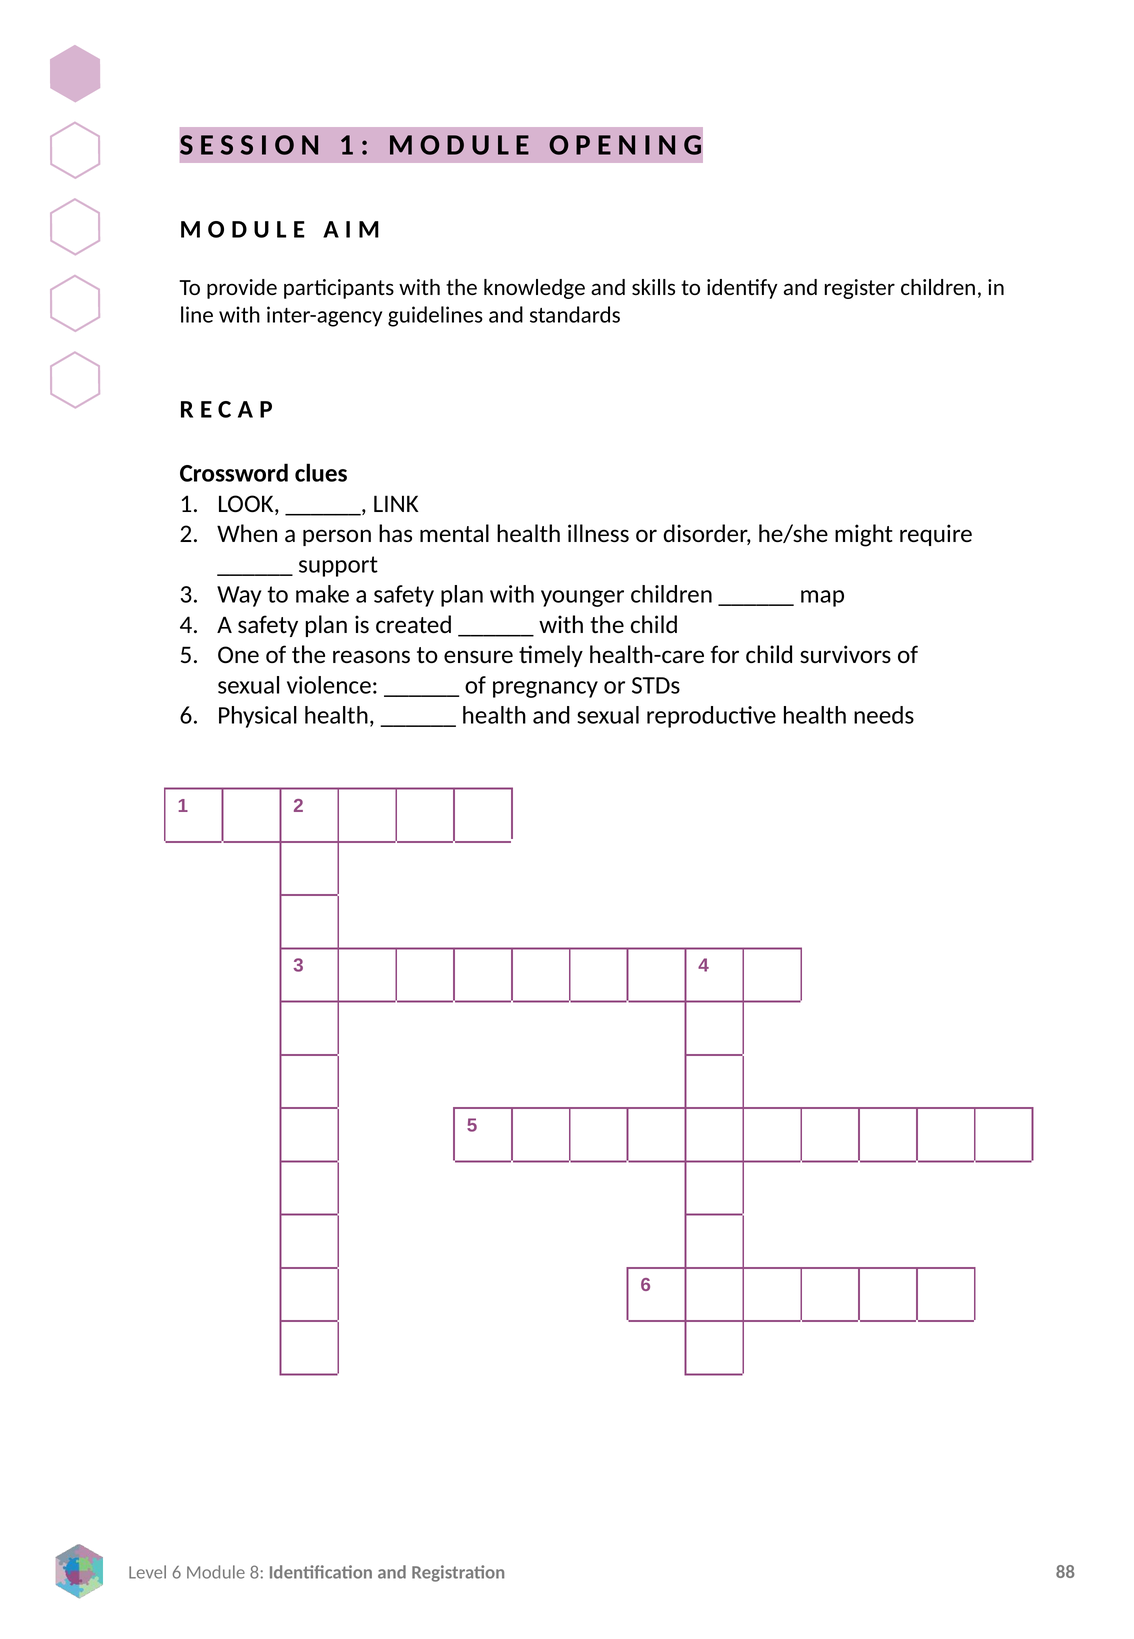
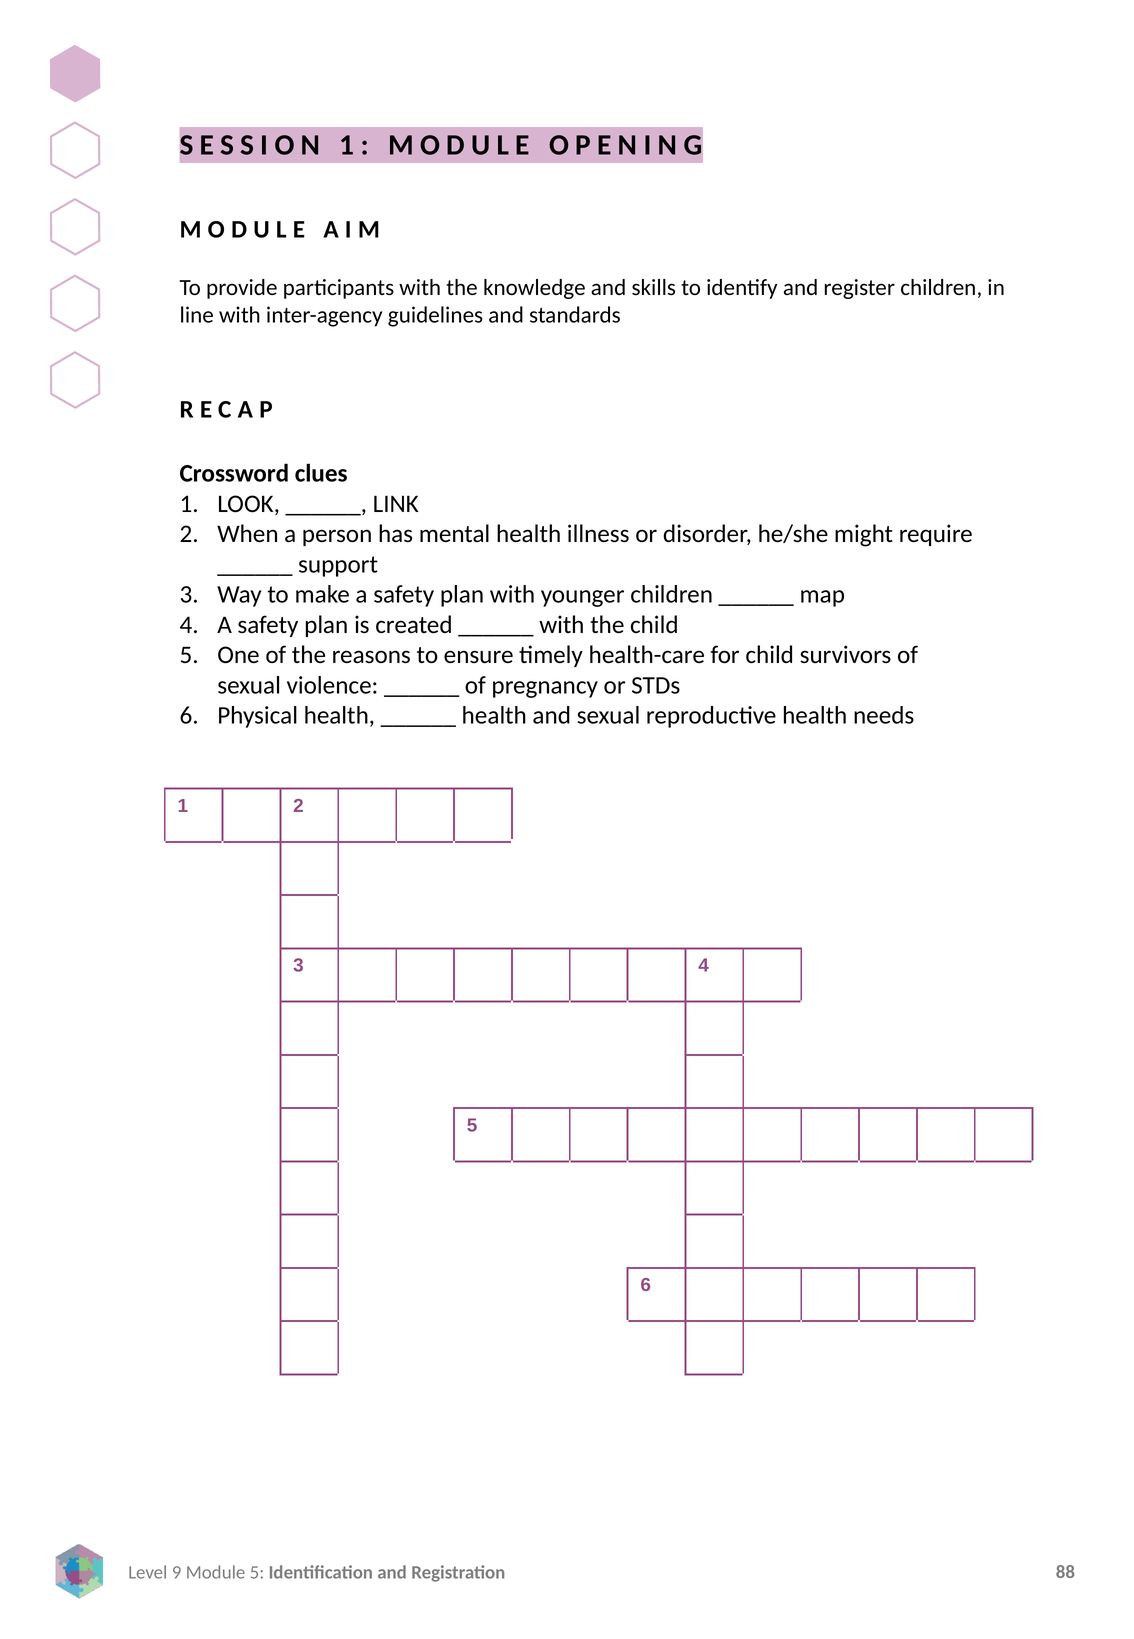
6: 6 -> 9 (177, 1571)
Module 8: 8 -> 5 (257, 1571)
